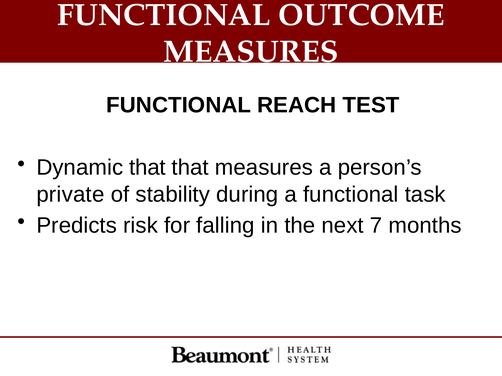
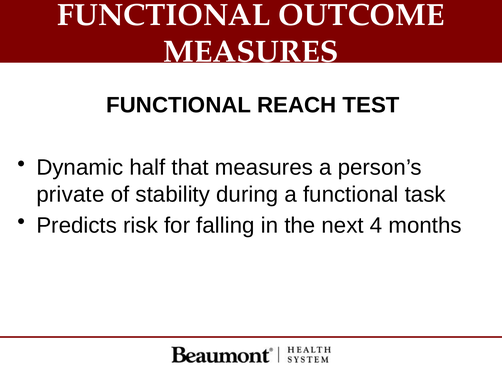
Dynamic that: that -> half (147, 168)
7: 7 -> 4 (376, 226)
